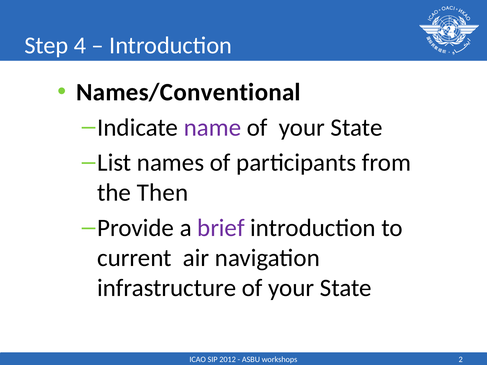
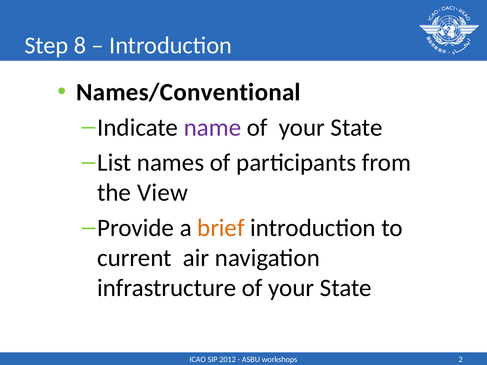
4: 4 -> 8 (80, 46)
Then: Then -> View (163, 193)
brief colour: purple -> orange (221, 228)
